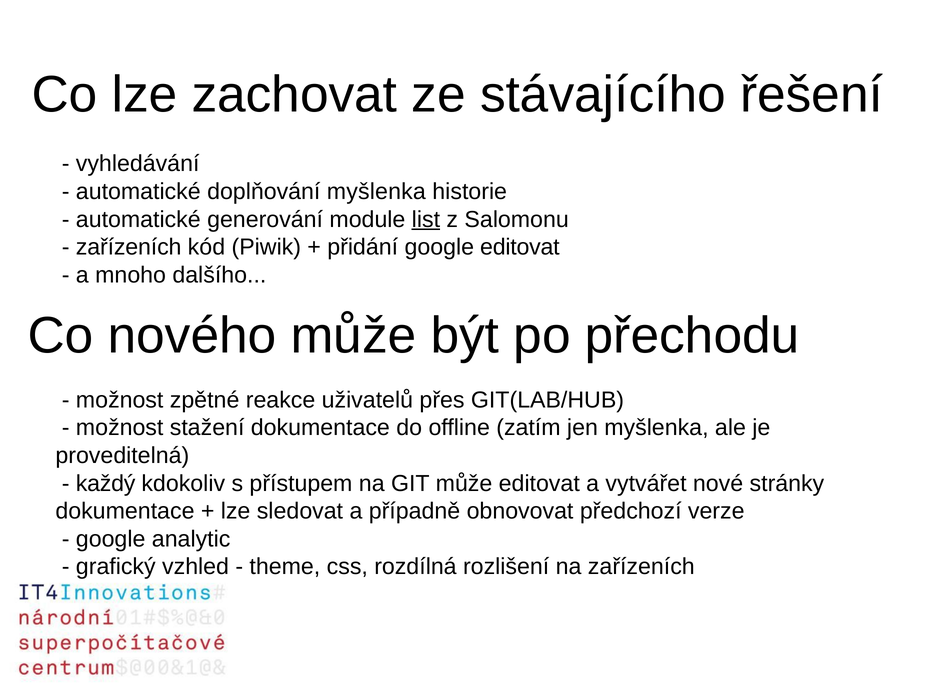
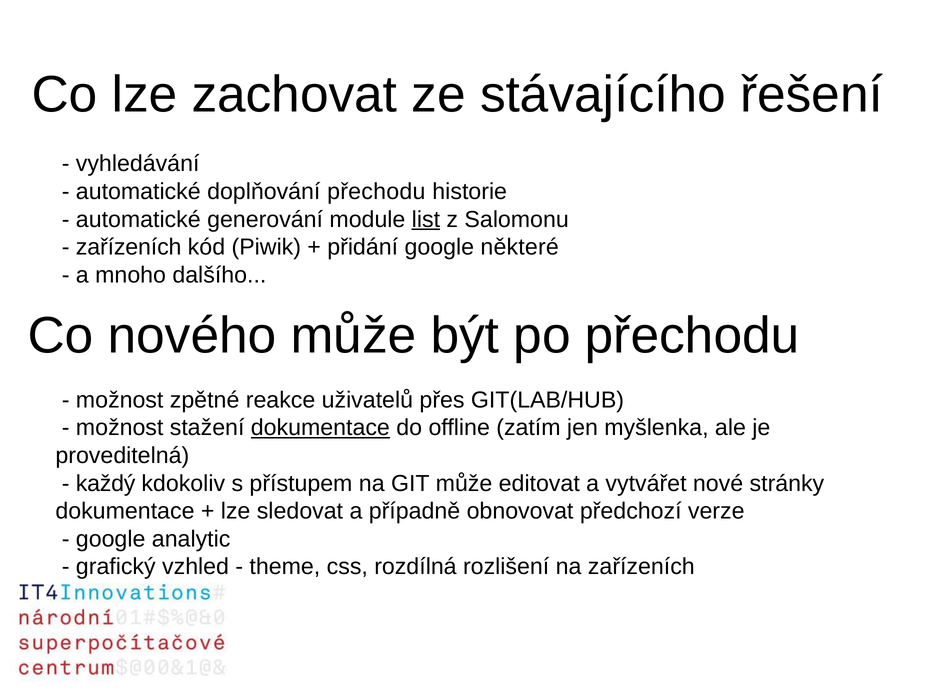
doplňování myšlenka: myšlenka -> přechodu (376, 192)
google editovat: editovat -> některé (520, 247)
dokumentace underline: none -> present (320, 428)
